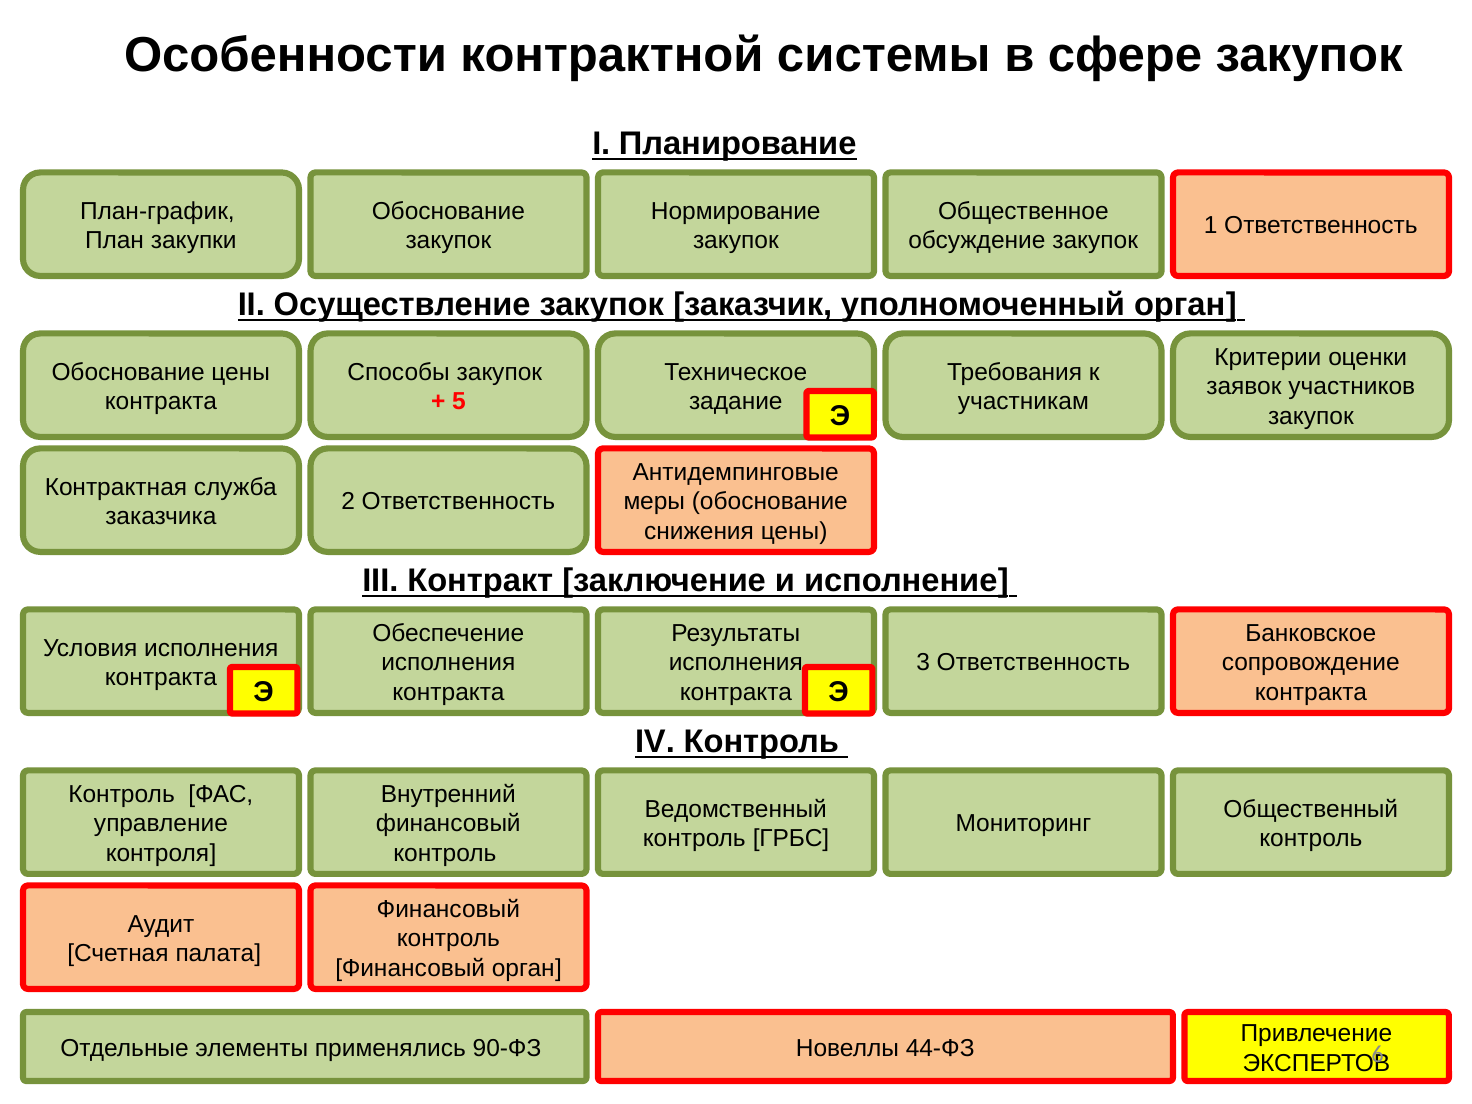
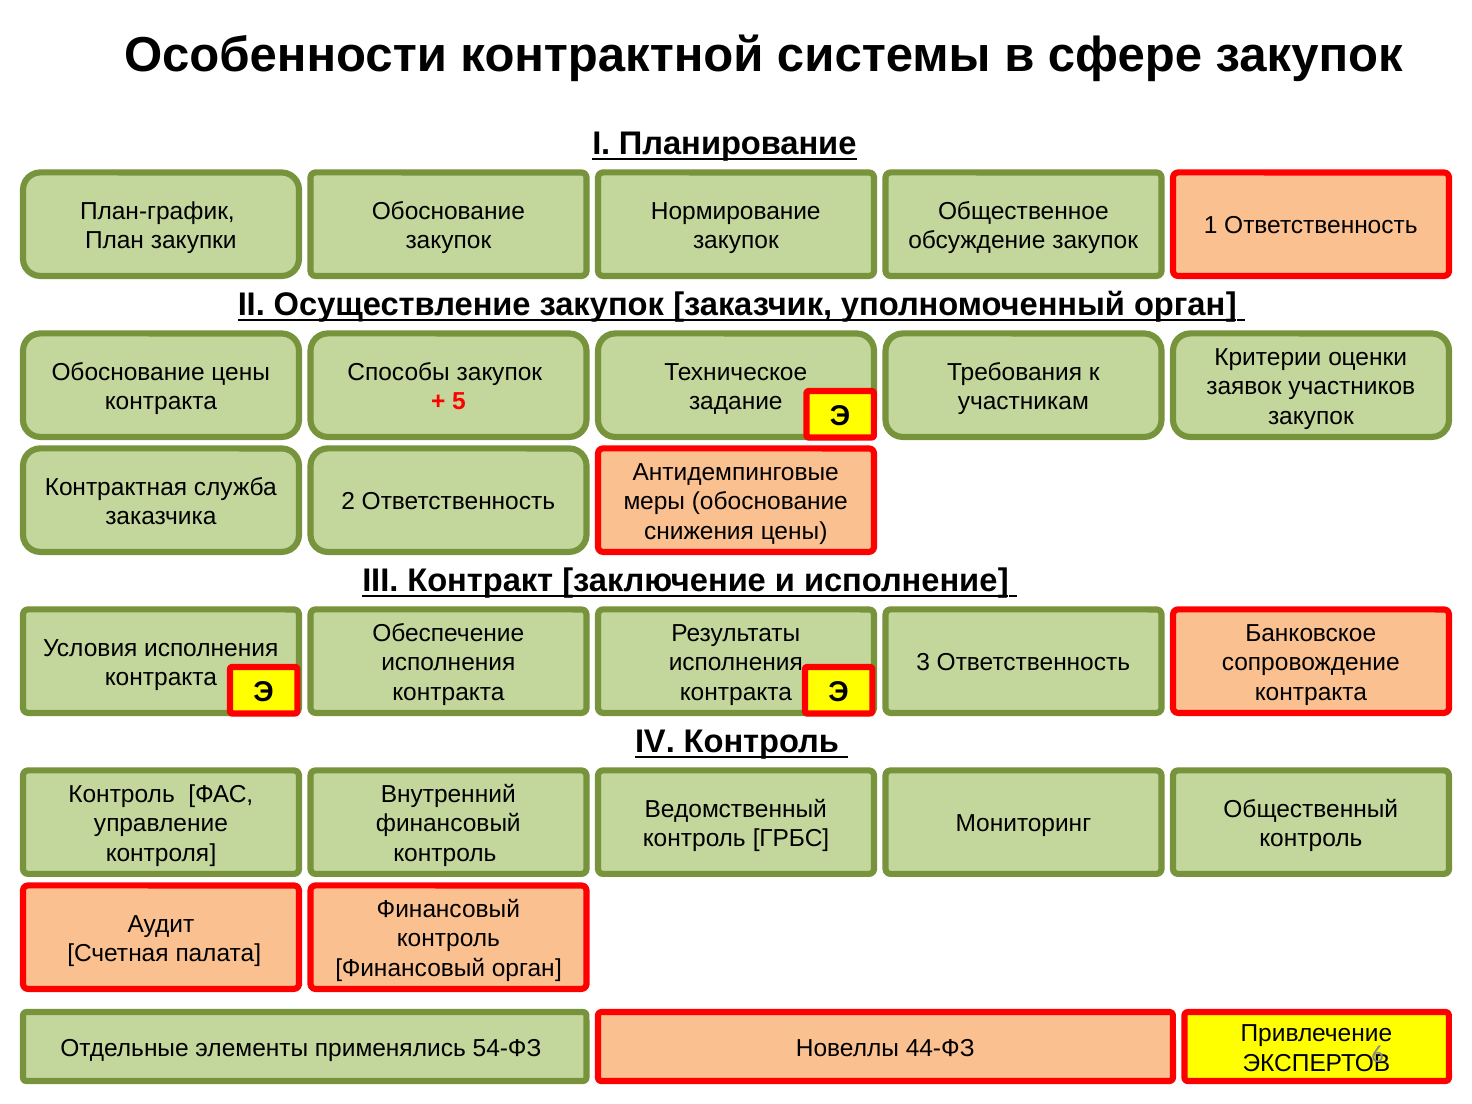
90-ФЗ: 90-ФЗ -> 54-ФЗ (507, 1048)
